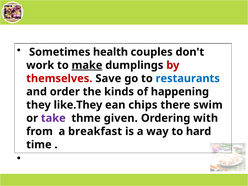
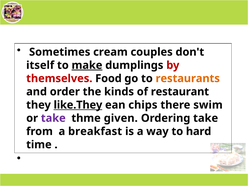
health: health -> cream (110, 52)
work: work -> itself (40, 65)
Save: Save -> Food (108, 78)
restaurants colour: blue -> orange (188, 78)
happening: happening -> restaurant (180, 92)
like.They underline: none -> present (78, 105)
Ordering with: with -> take (206, 118)
